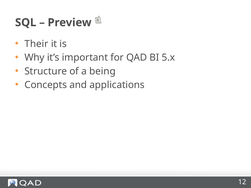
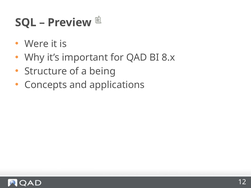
Their: Their -> Were (37, 44)
5.x: 5.x -> 8.x (168, 58)
